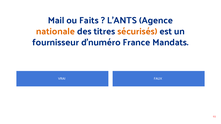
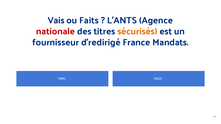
Mail: Mail -> Vais (56, 20)
nationale colour: orange -> red (56, 31)
d’numéro: d’numéro -> d’redirigé (101, 42)
